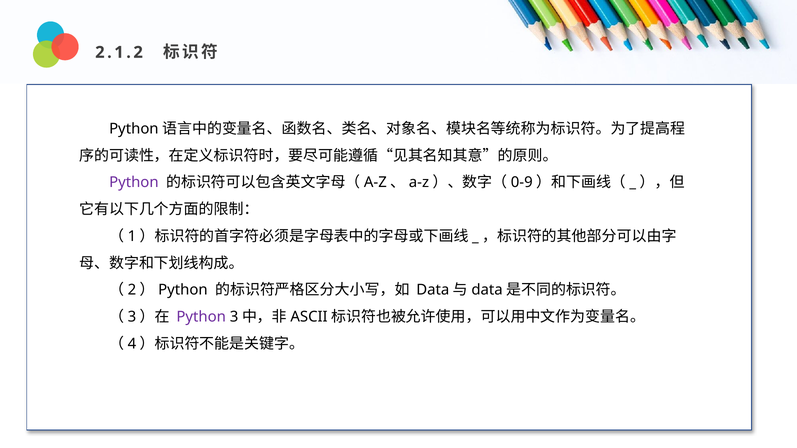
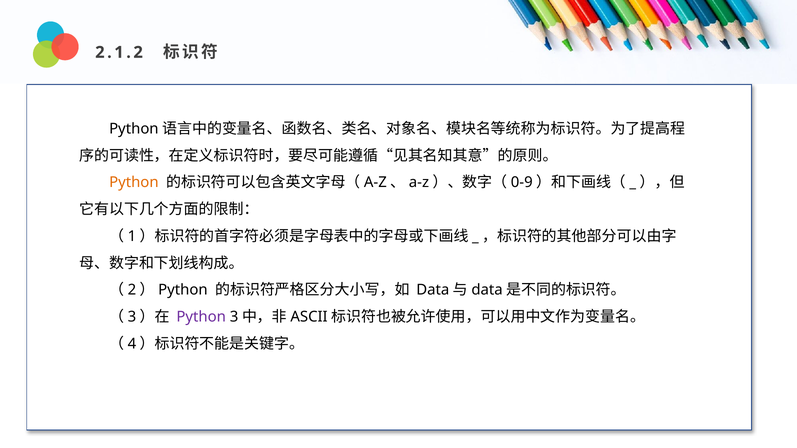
Python colour: purple -> orange (134, 183)
